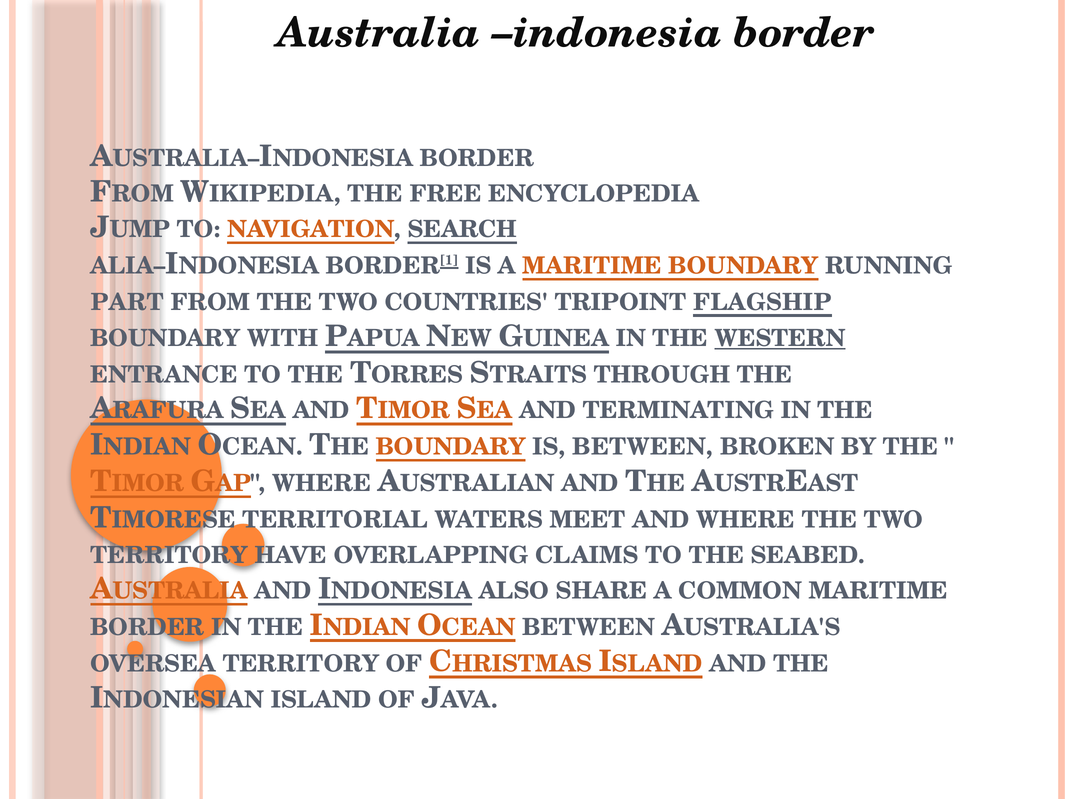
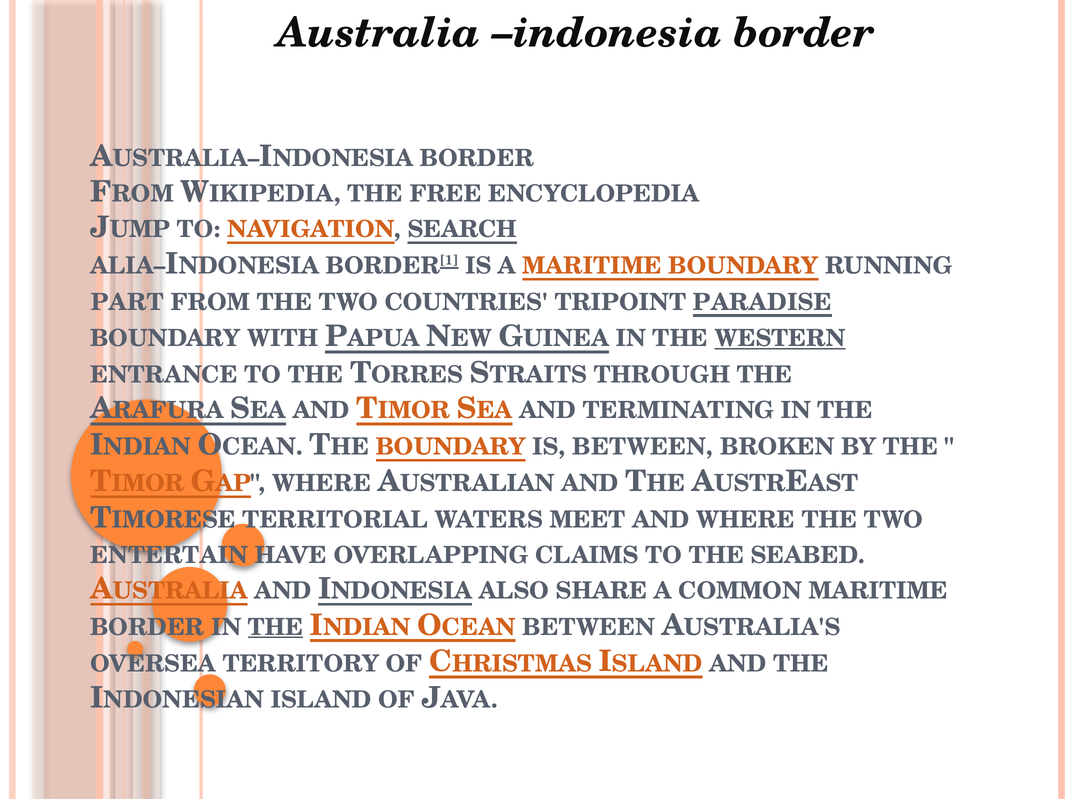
FLAGSHIP: FLAGSHIP -> PARADISE (762, 302)
TERRITORY: TERRITORY -> ENTERTAIN (169, 555)
THE underline: none -> present (276, 627)
